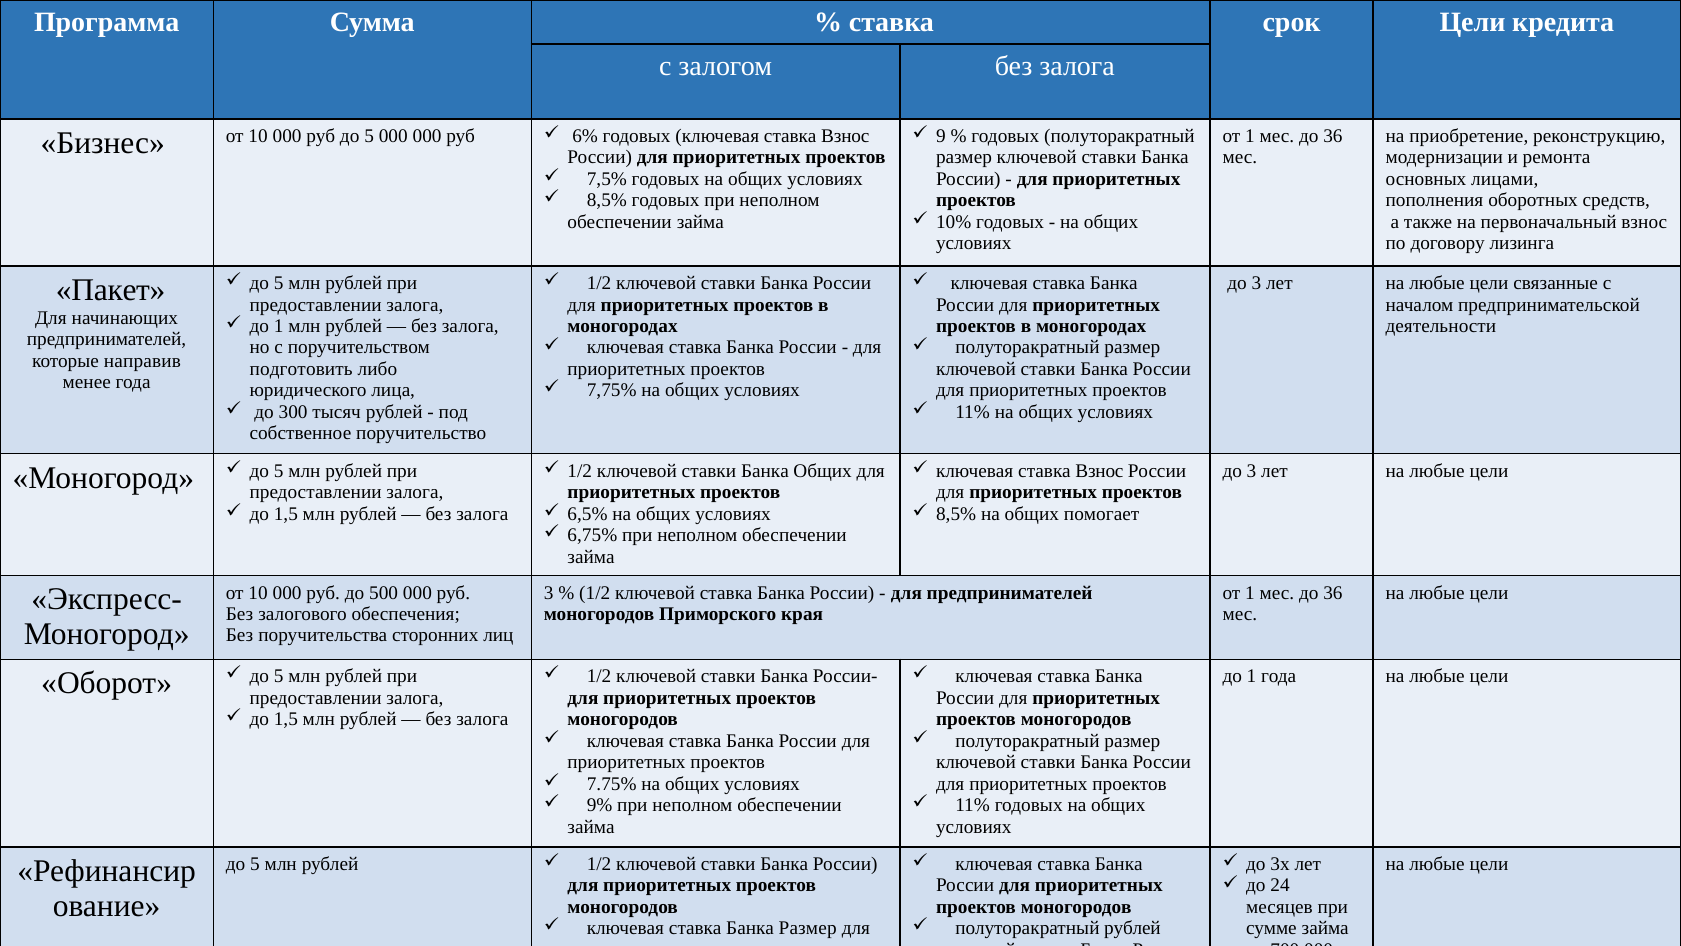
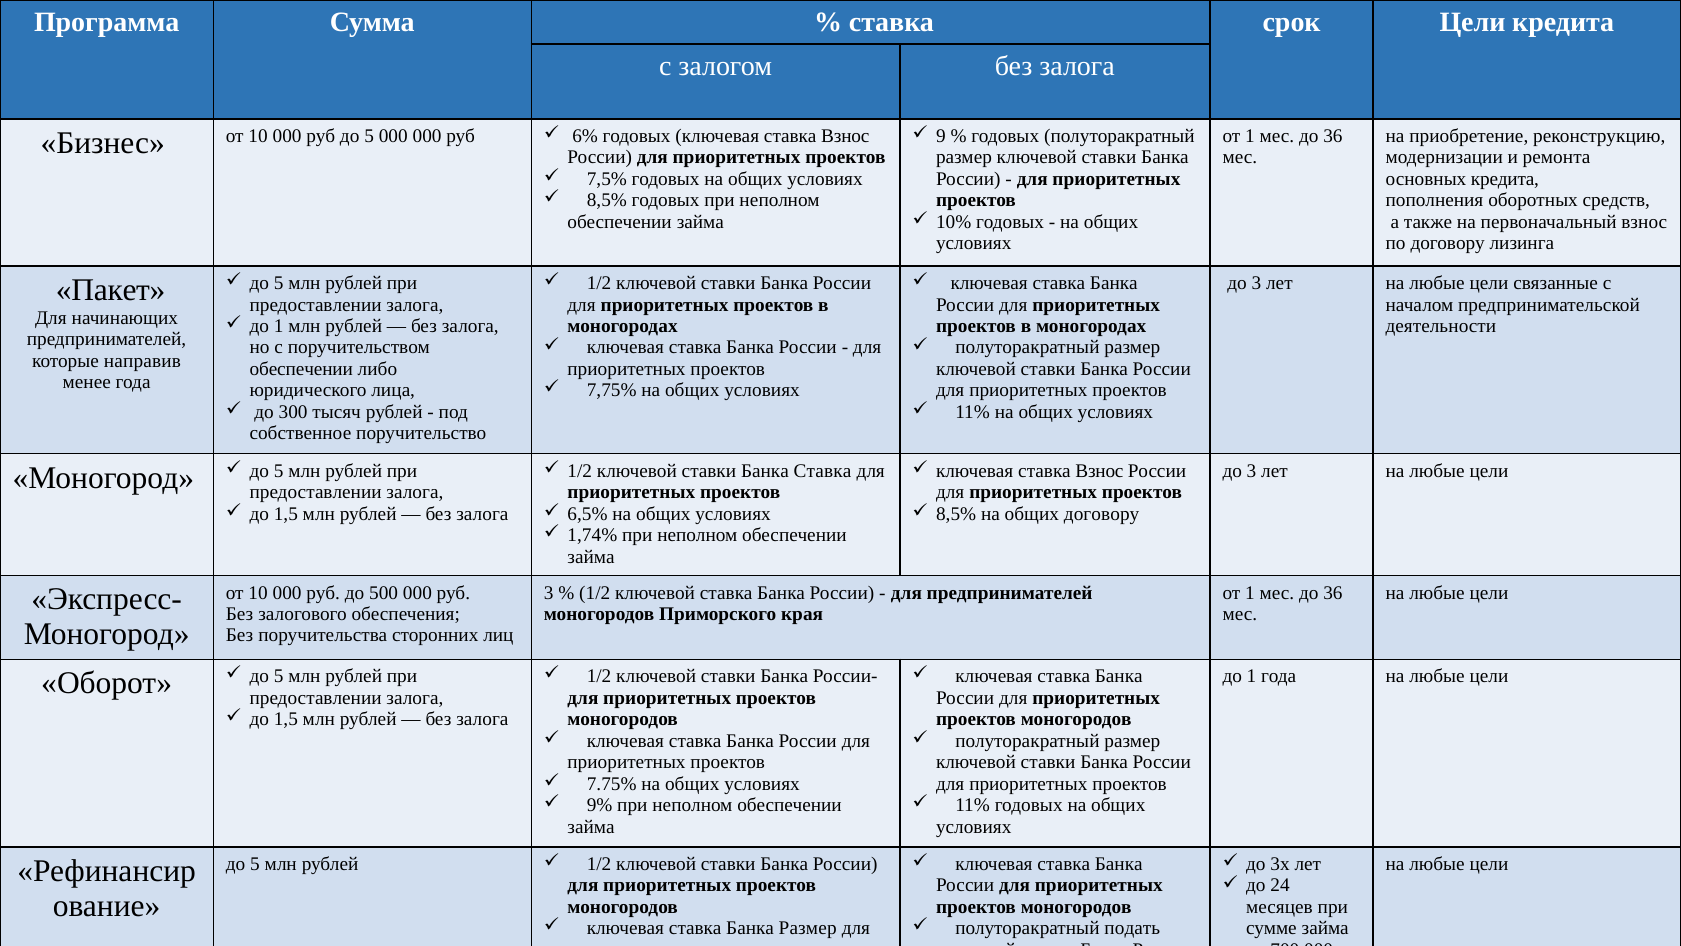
основных лицами: лицами -> кредита (1505, 179)
подготовить: подготовить -> обеспечении (301, 369)
Банка Общих: Общих -> Ставка (823, 471)
общих помогает: помогает -> договору (1102, 514)
6,75%: 6,75% -> 1,74% (592, 535)
полуторакратный рублей: рублей -> подать (1132, 928)
